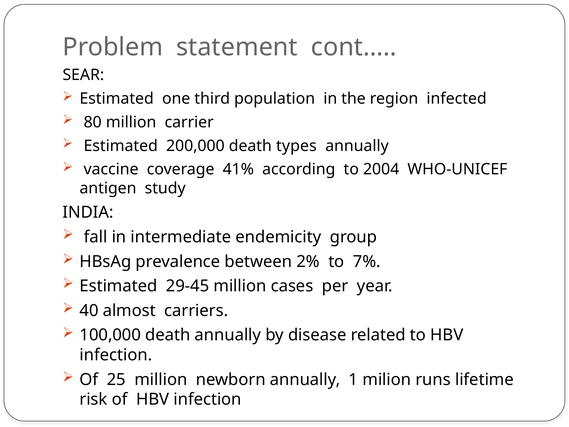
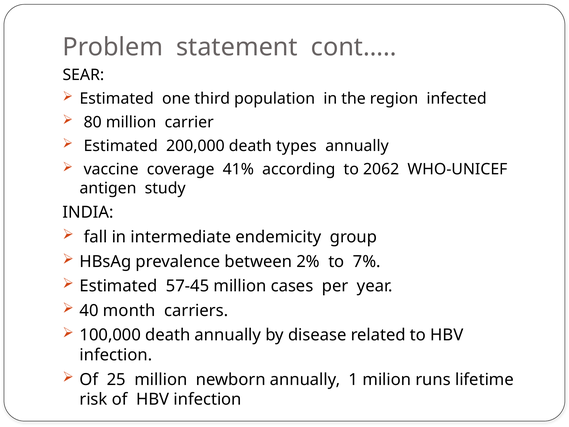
2004: 2004 -> 2062 (381, 169)
29-45: 29-45 -> 57-45 (188, 286)
almost: almost -> month (129, 310)
